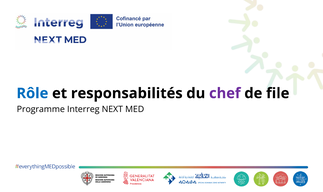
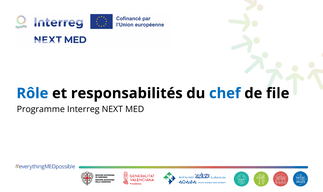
chef colour: purple -> blue (225, 93)
